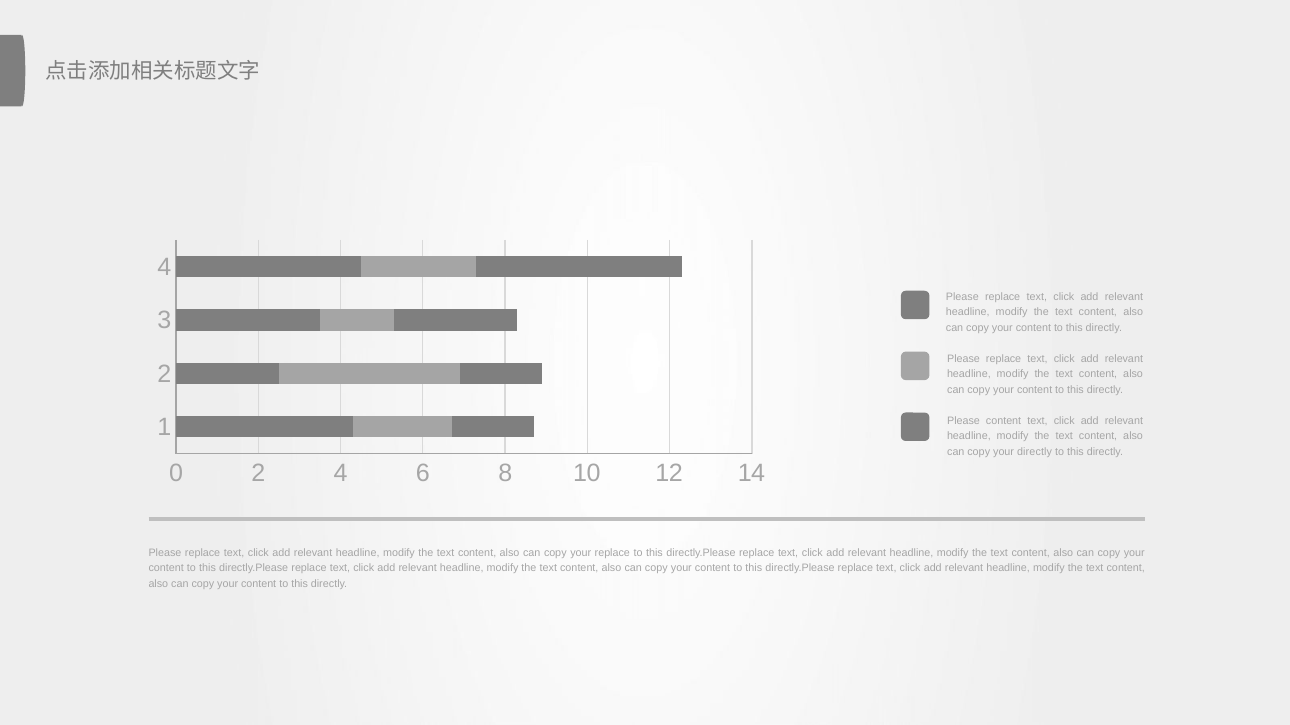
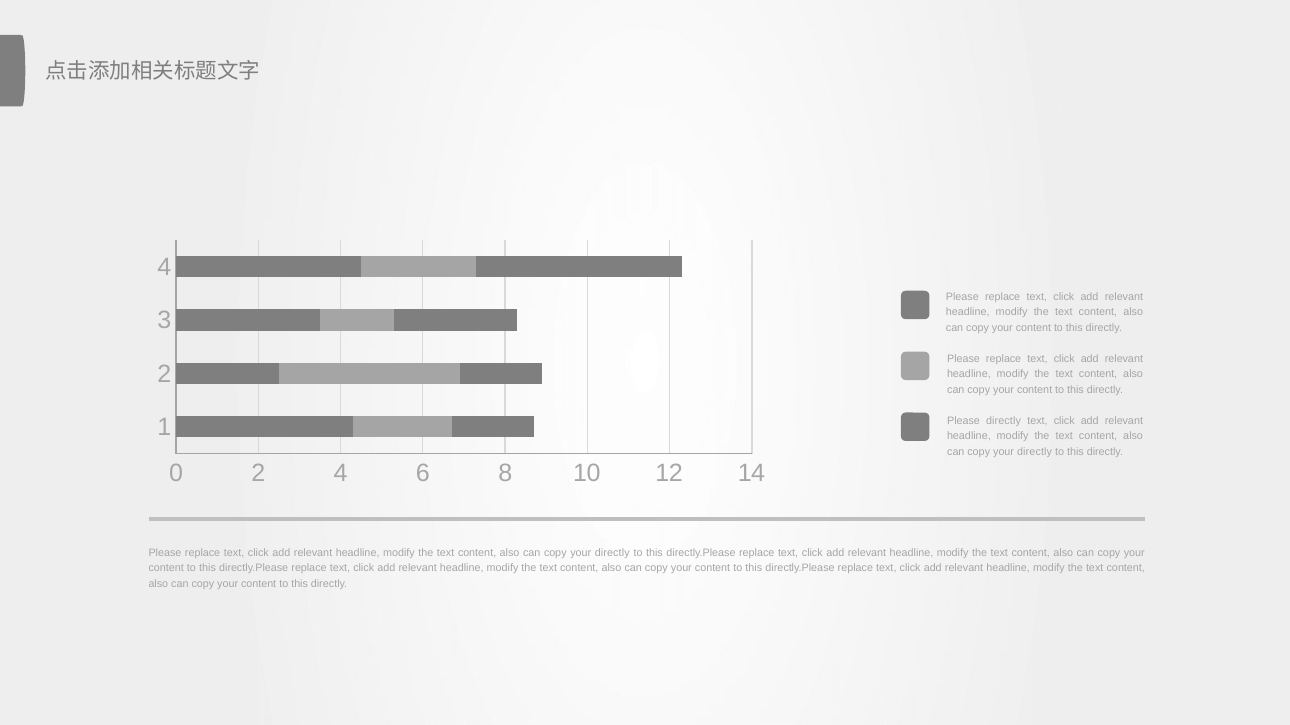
Please content: content -> directly (1004, 421)
replace: replace -> directly (612, 553)
